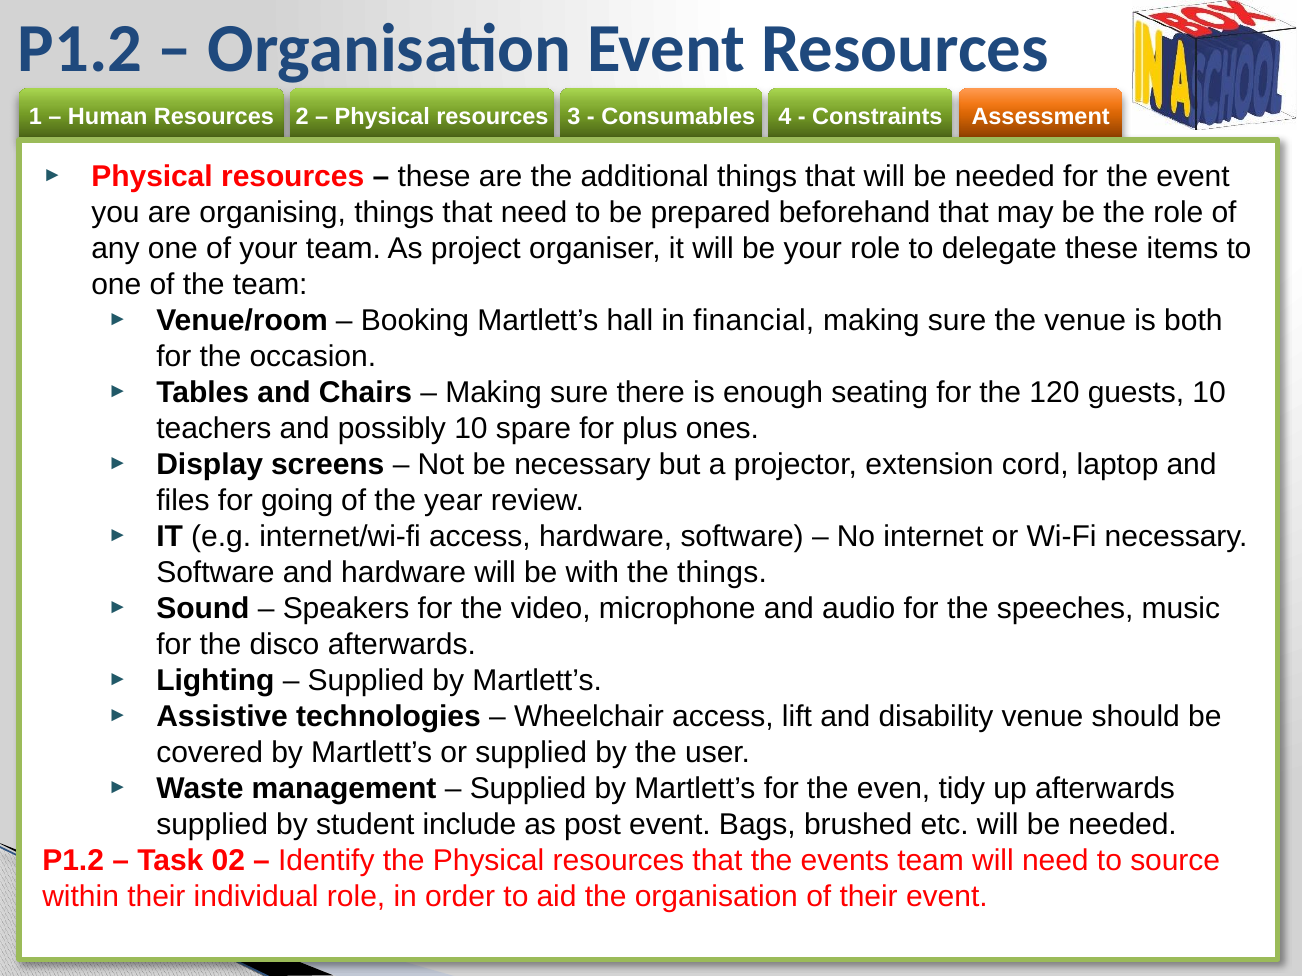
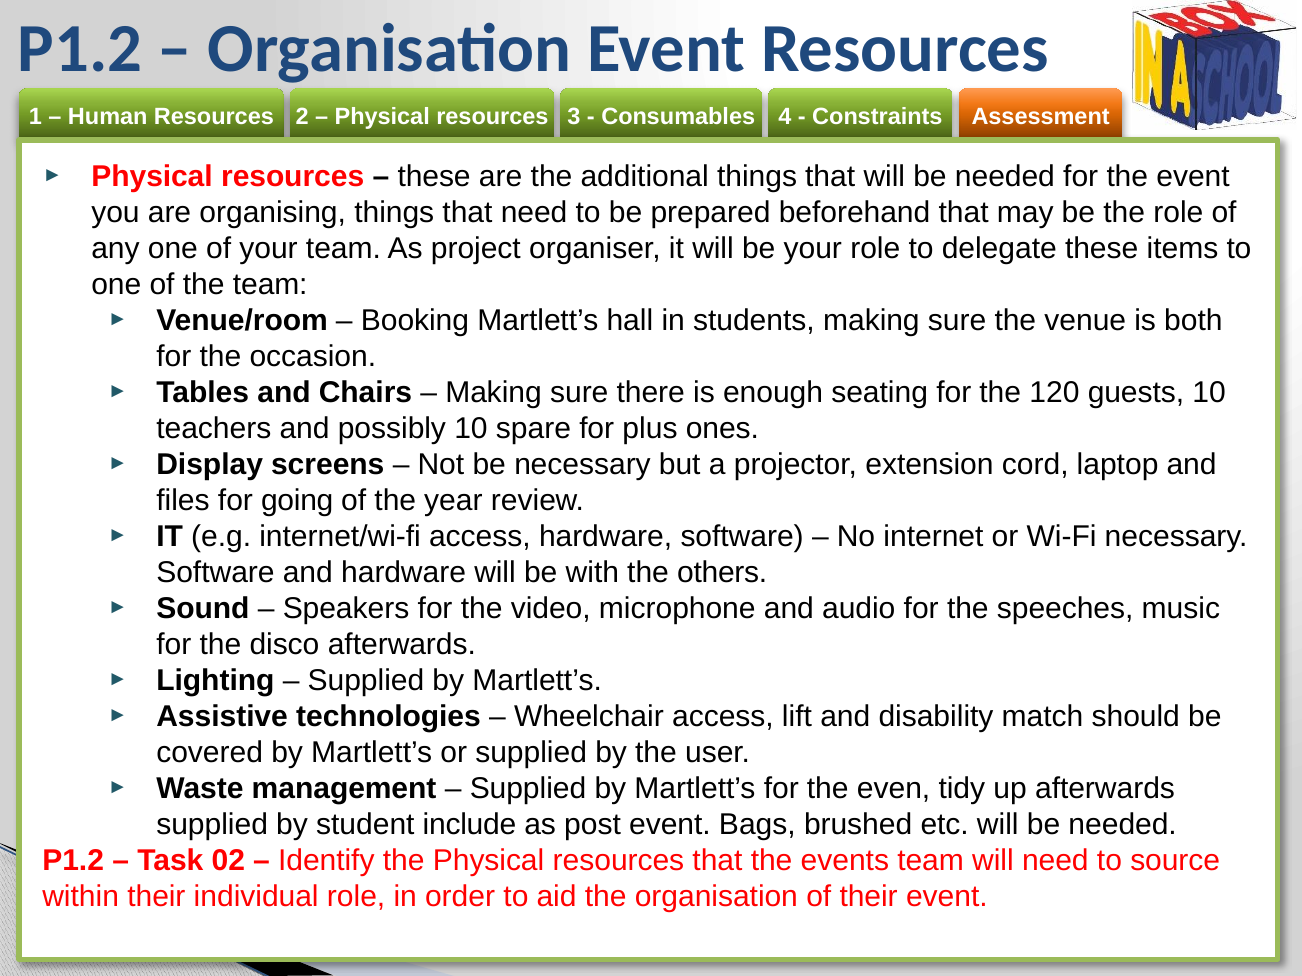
financial: financial -> students (754, 321)
the things: things -> others (722, 573)
disability venue: venue -> match (1043, 717)
